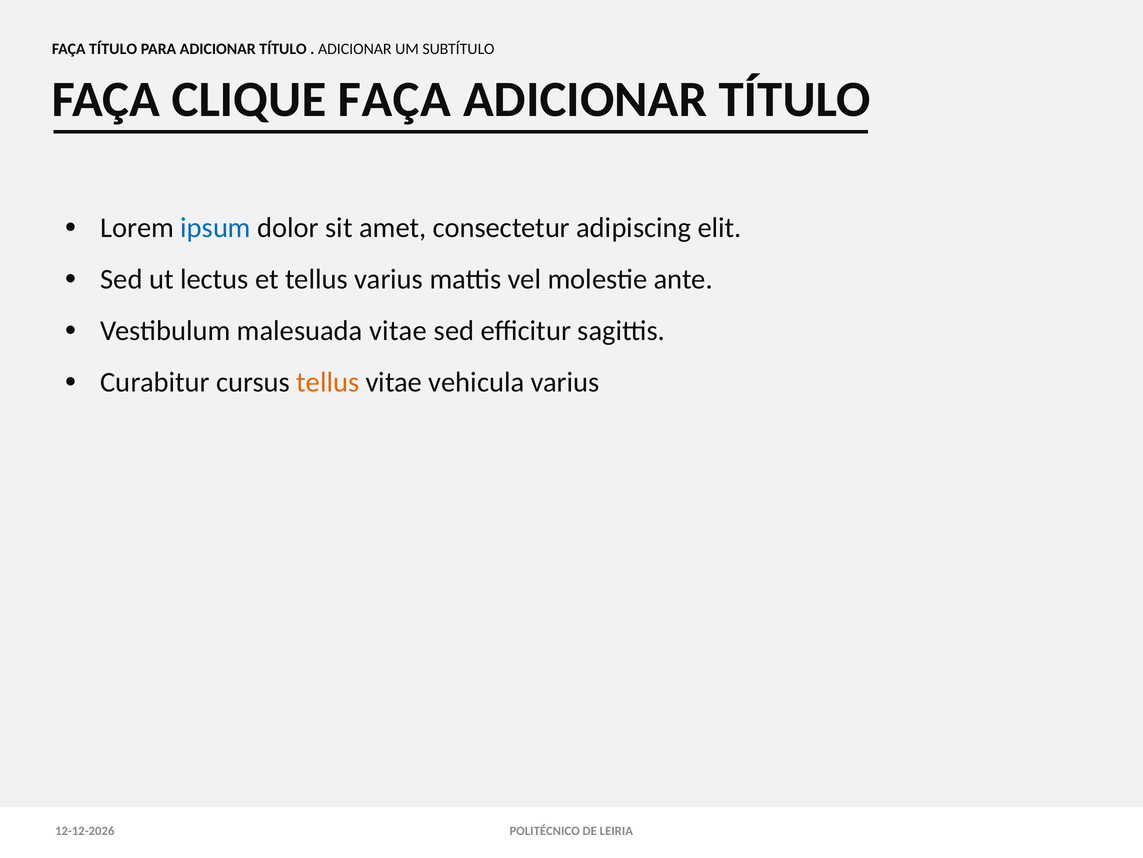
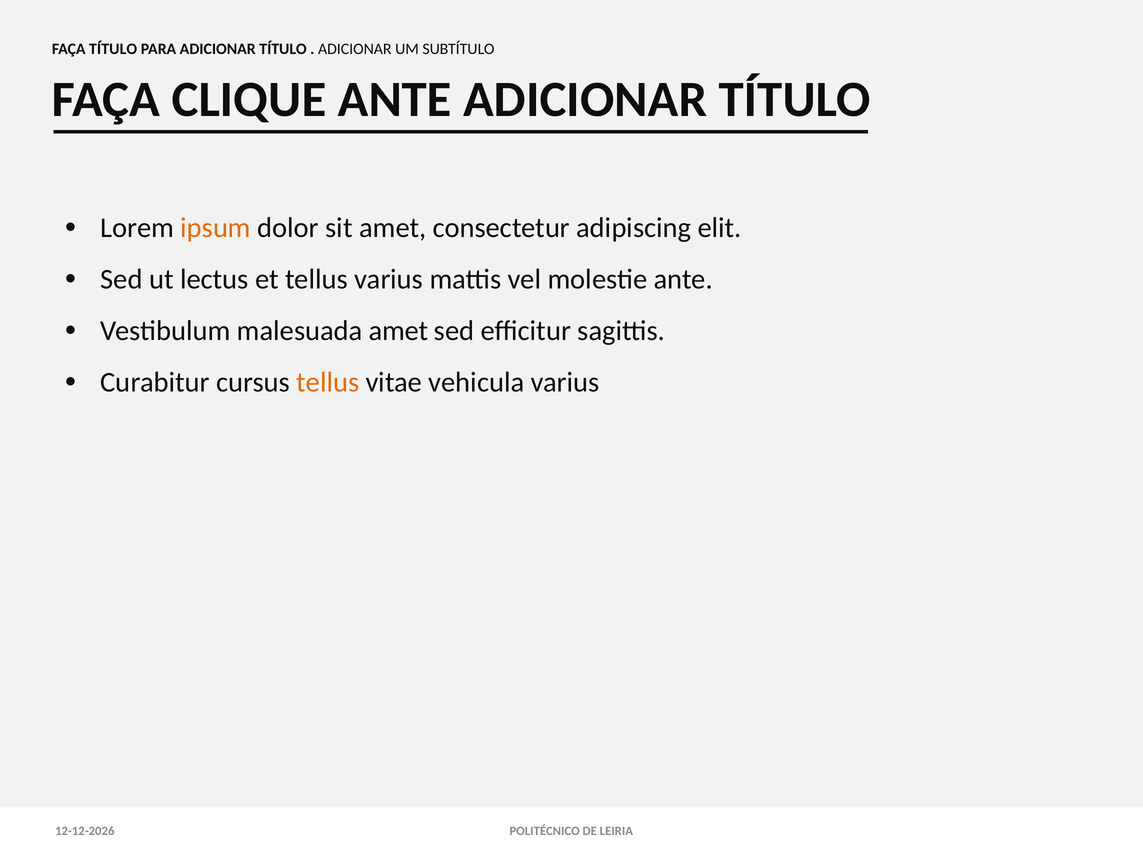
CLIQUE FAÇA: FAÇA -> ANTE (395, 99)
ipsum colour: blue -> orange (216, 227)
malesuada vitae: vitae -> amet (398, 330)
